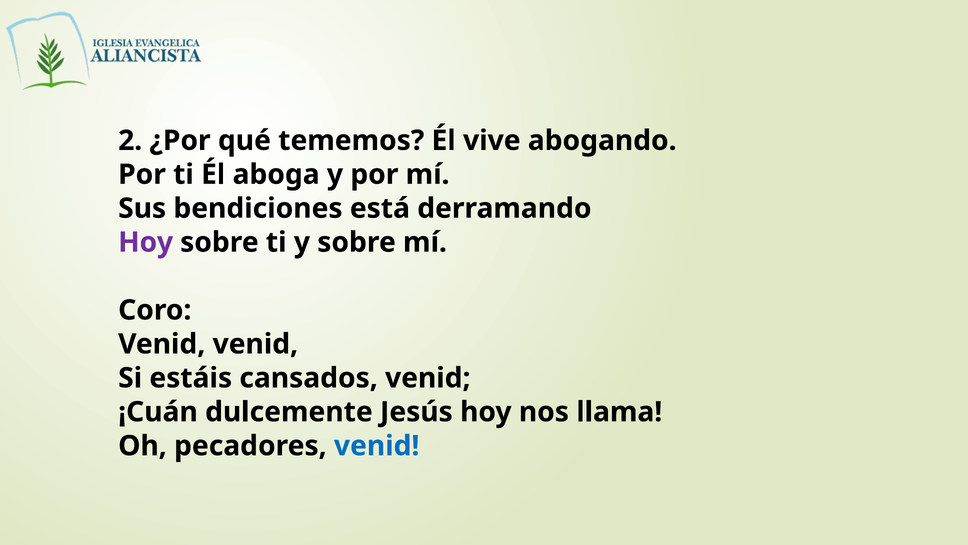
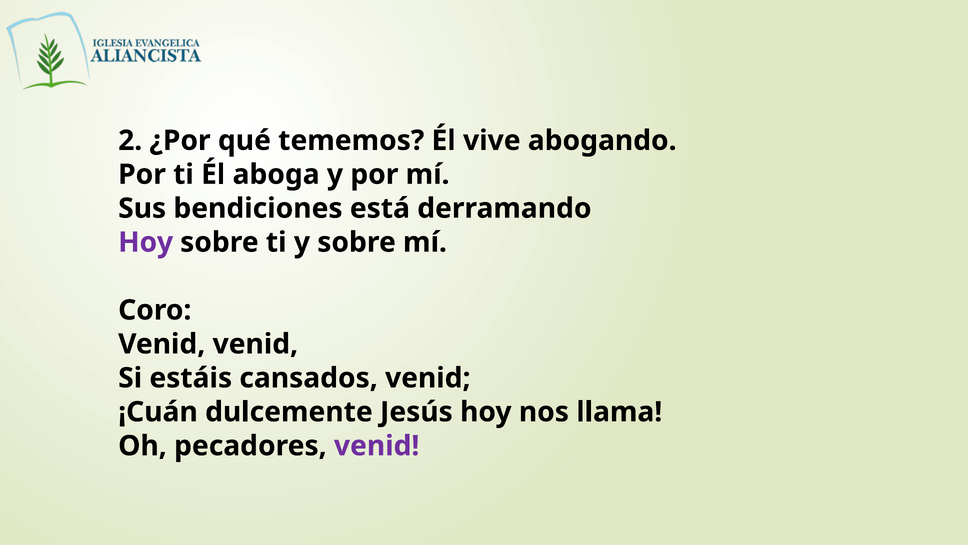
venid colour: blue -> purple (377, 446)
